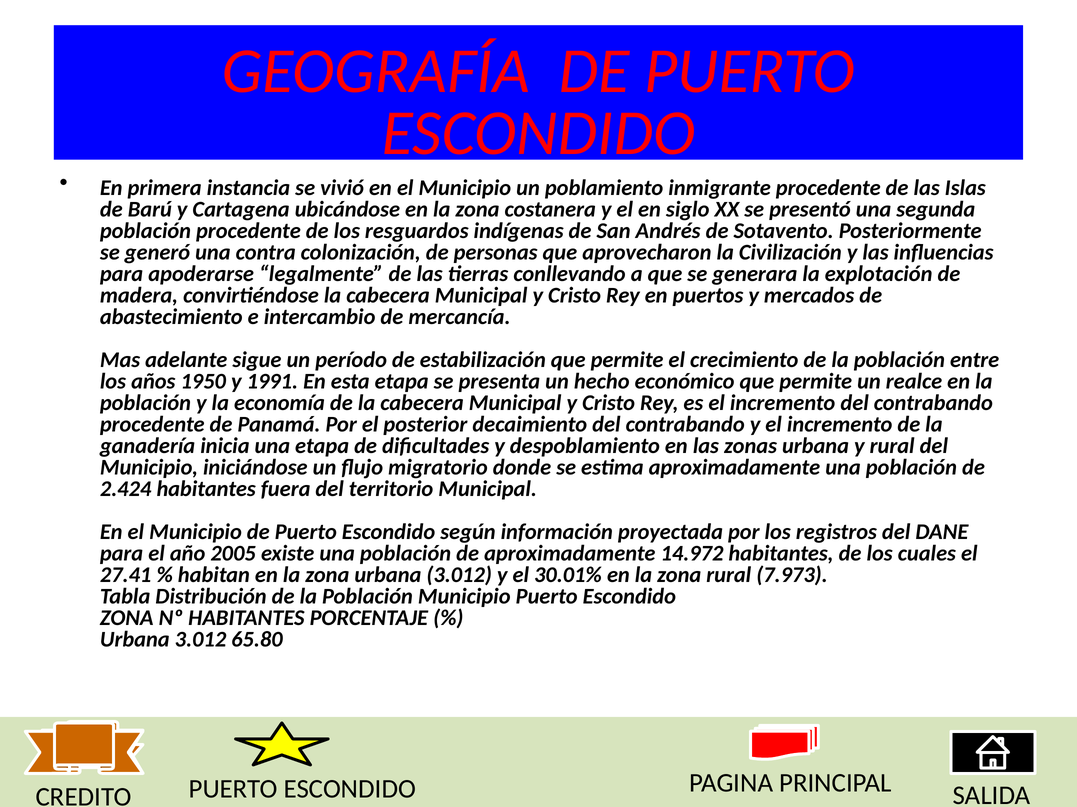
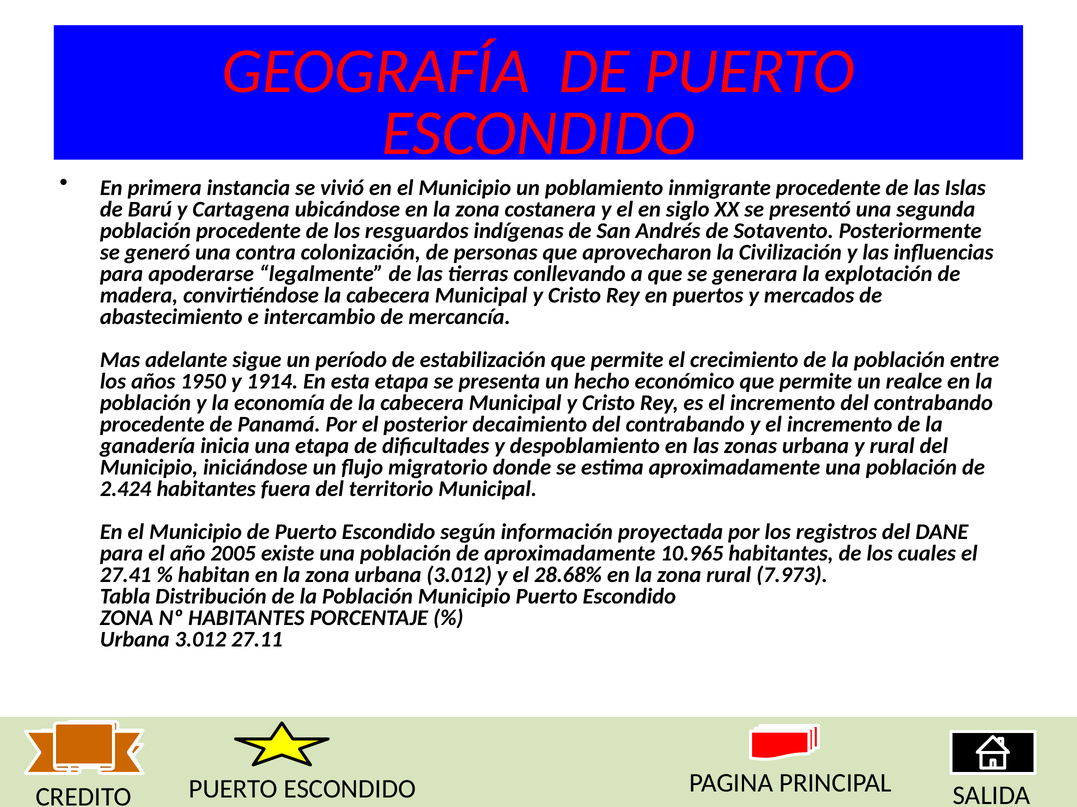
1991: 1991 -> 1914 (272, 382)
14.972: 14.972 -> 10.965 (692, 554)
30.01%: 30.01% -> 28.68% (568, 576)
65.80: 65.80 -> 27.11 (257, 640)
